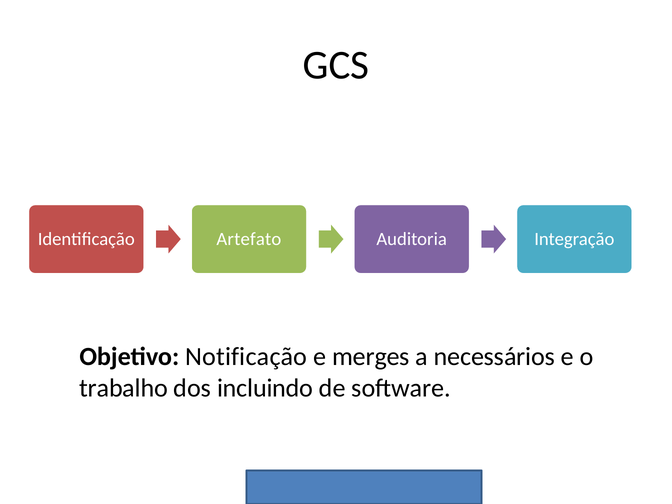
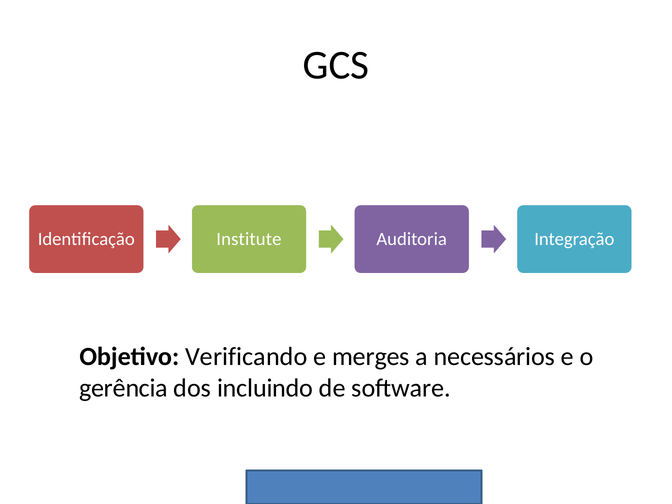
Artefato: Artefato -> Institute (249, 239)
Notificação: Notificação -> Verificando (246, 357)
trabalho: trabalho -> gerência (124, 388)
